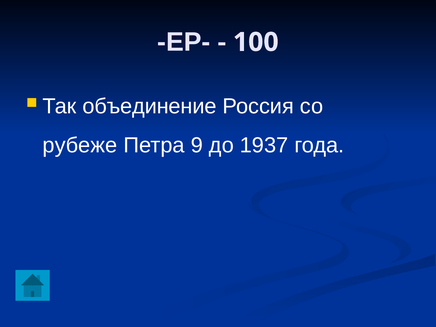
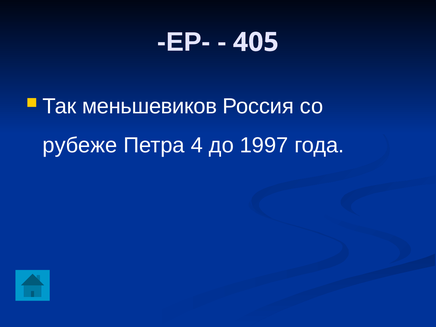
100: 100 -> 405 (256, 42)
объединение: объединение -> меньшевиков (150, 106)
9: 9 -> 4 (197, 145)
1937: 1937 -> 1997 (264, 145)
